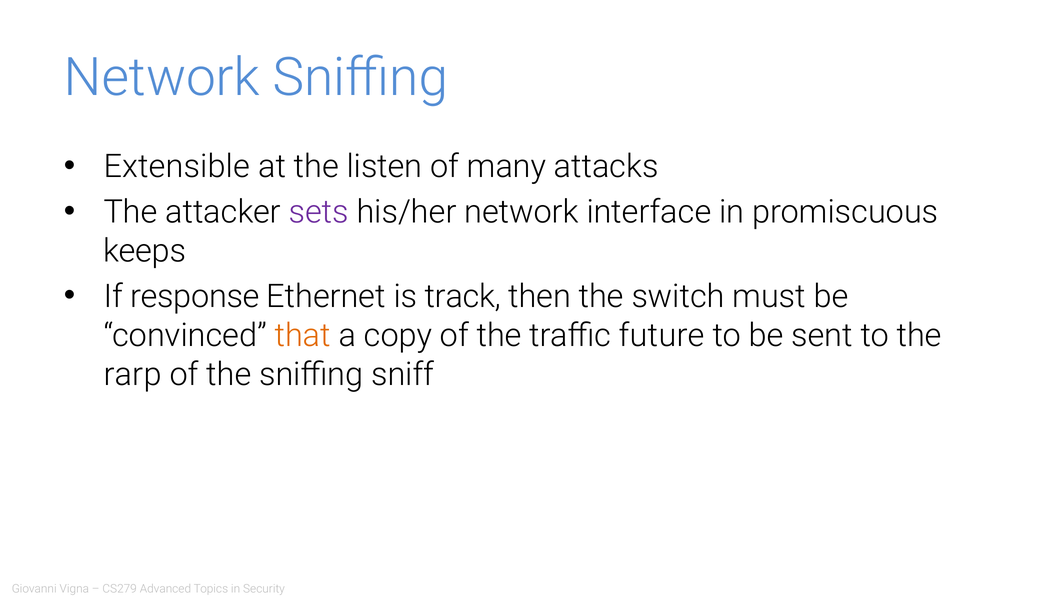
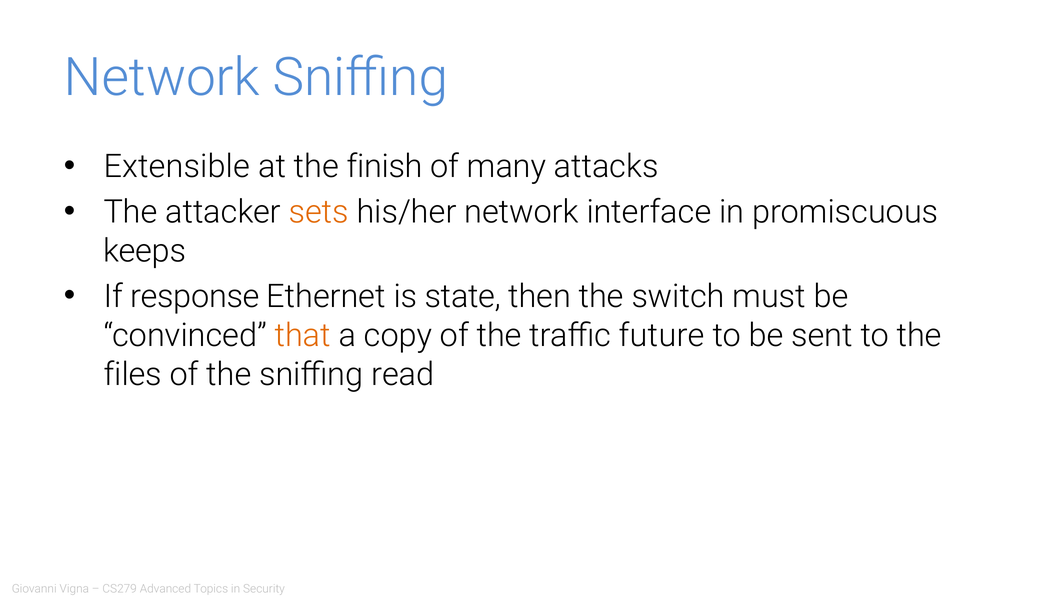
listen: listen -> finish (385, 167)
sets colour: purple -> orange (319, 212)
track: track -> state (463, 296)
rarp: rarp -> files (133, 374)
sniff: sniff -> read (403, 374)
